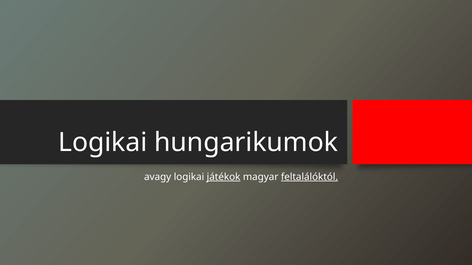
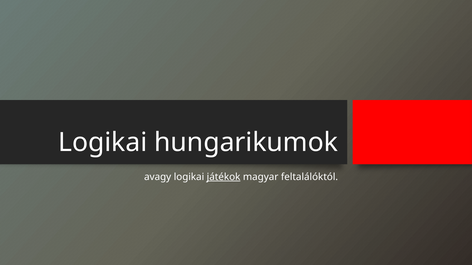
feltalálóktól underline: present -> none (309, 177)
